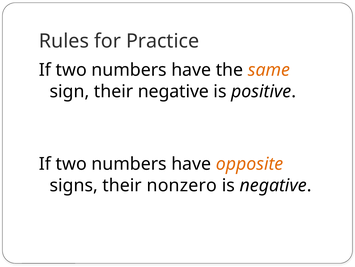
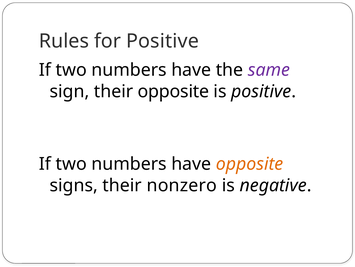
for Practice: Practice -> Positive (163, 41)
same colour: orange -> purple (269, 70)
their negative: negative -> opposite (173, 91)
